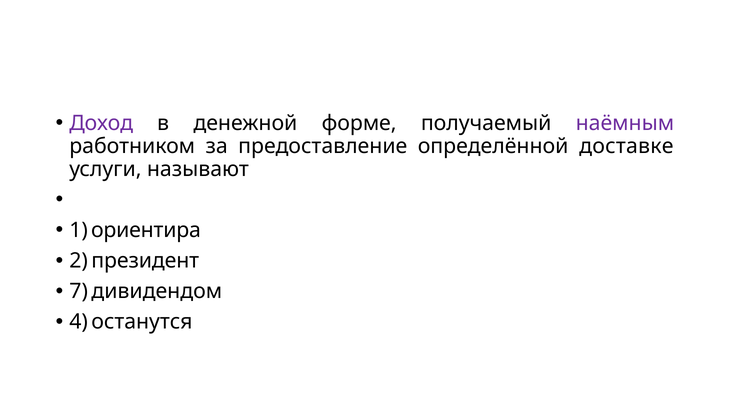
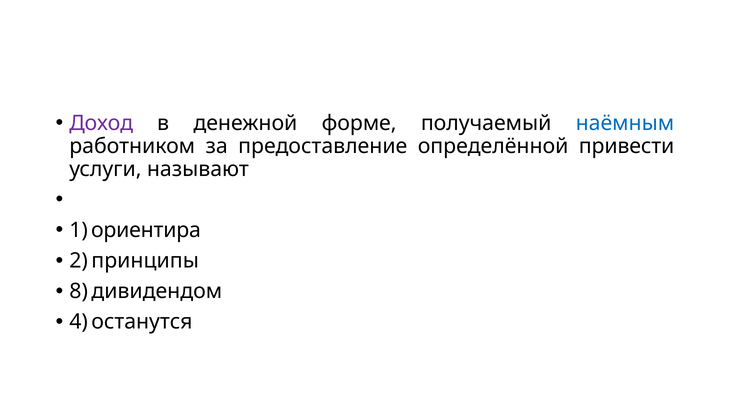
наёмным colour: purple -> blue (625, 123)
доставке: доставке -> привести (627, 146)
президент: президент -> принципы (145, 261)
7: 7 -> 8 (79, 292)
